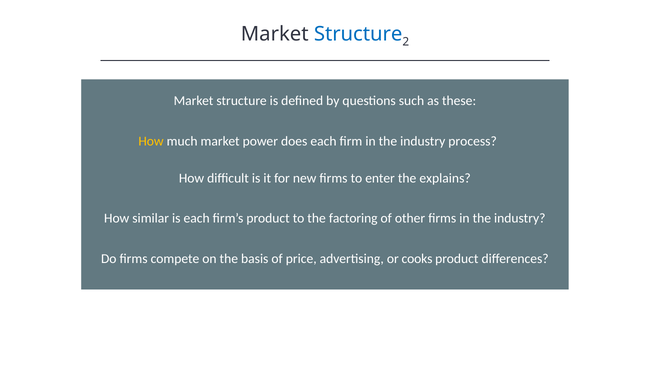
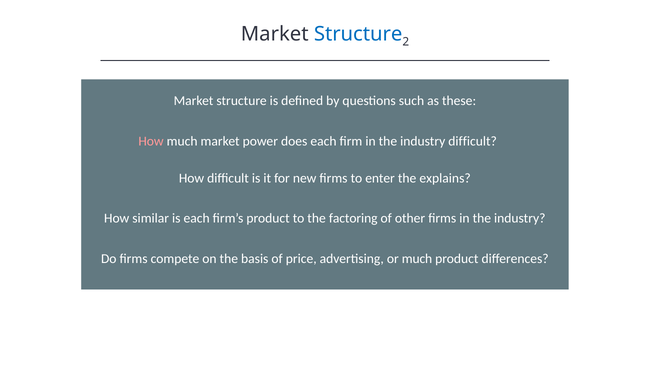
How colour: yellow -> pink (151, 141)
industry process: process -> difficult (473, 141)
or cooks: cooks -> much (417, 259)
